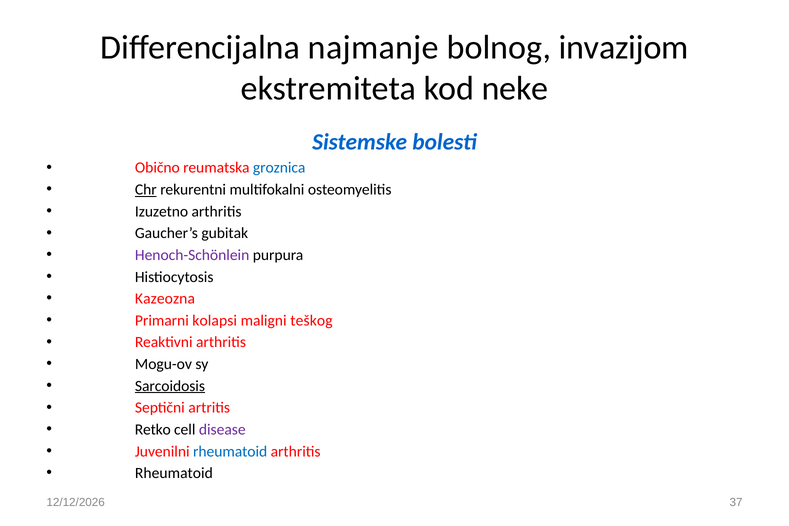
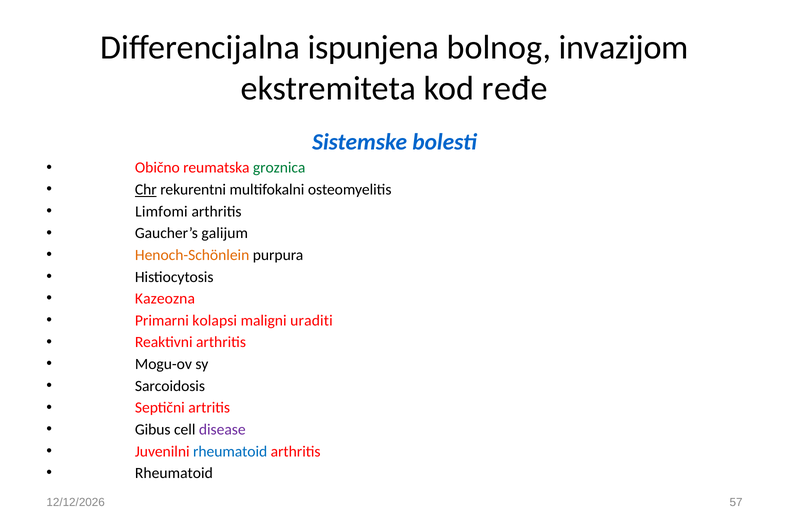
najmanje: najmanje -> ispunjena (374, 47)
neke: neke -> ređe (515, 88)
groznica colour: blue -> green (279, 168)
Izuzetno: Izuzetno -> Limfomi (161, 211)
gubitak: gubitak -> galijum (225, 233)
Henoch-Schönlein colour: purple -> orange (192, 255)
teškog: teškog -> uraditi (311, 321)
Sarcoidosis underline: present -> none (170, 386)
Retko: Retko -> Gibus (153, 430)
37: 37 -> 57 (736, 502)
